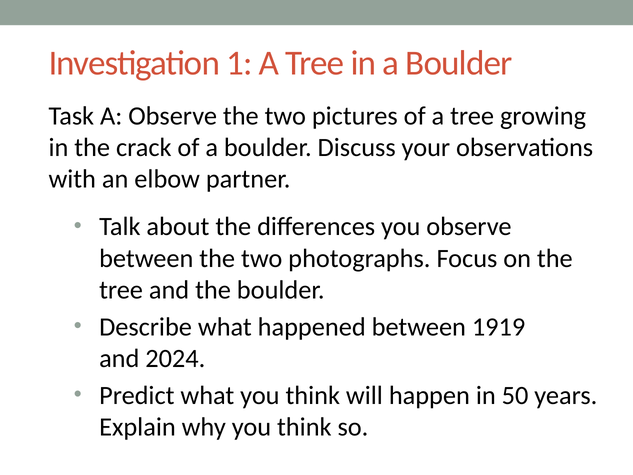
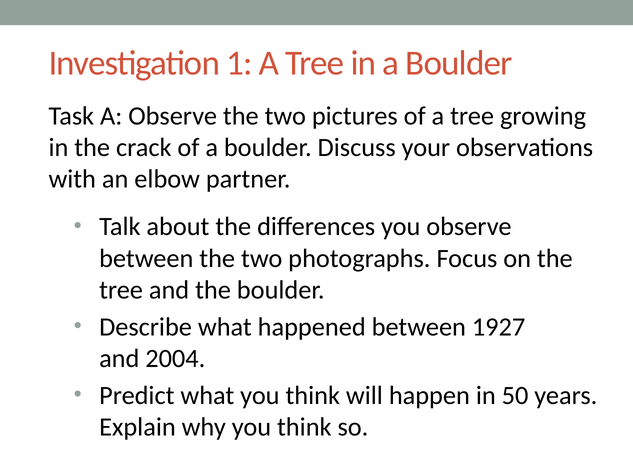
1919: 1919 -> 1927 (499, 327)
2024: 2024 -> 2004 (175, 358)
